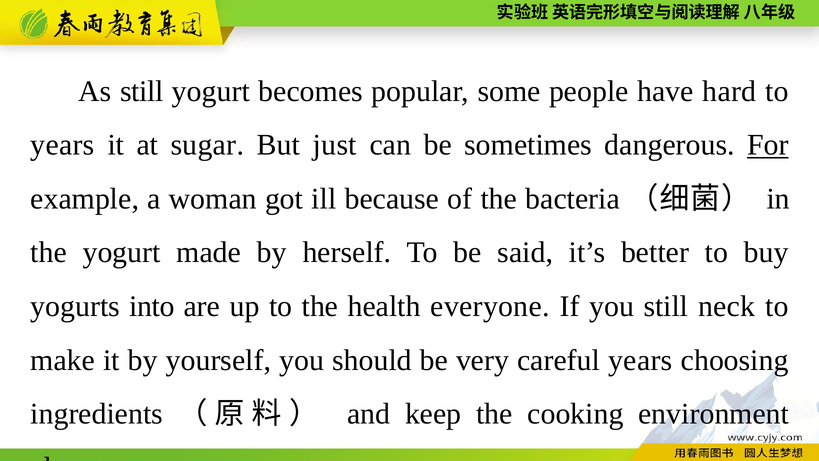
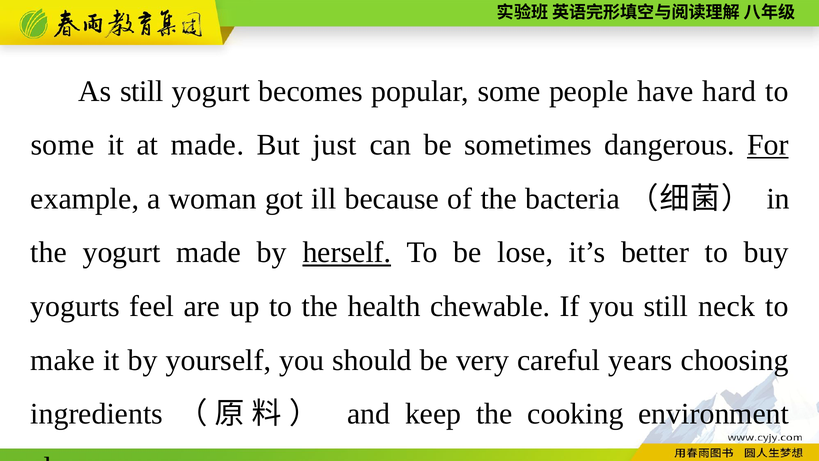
years: years -> some (63, 145)
at sugar: sugar -> made (207, 145)
herself underline: none -> present (347, 252)
said: said -> lose (525, 252)
into: into -> feel (152, 306)
everyone: everyone -> chewable (490, 306)
